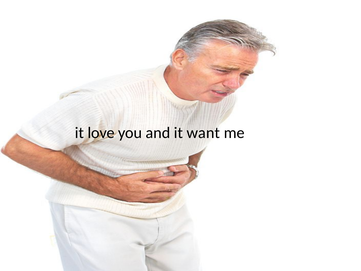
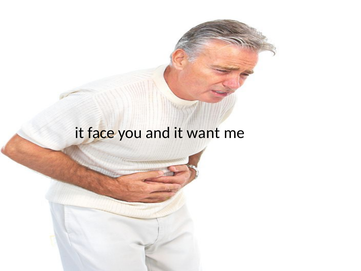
love: love -> face (101, 133)
